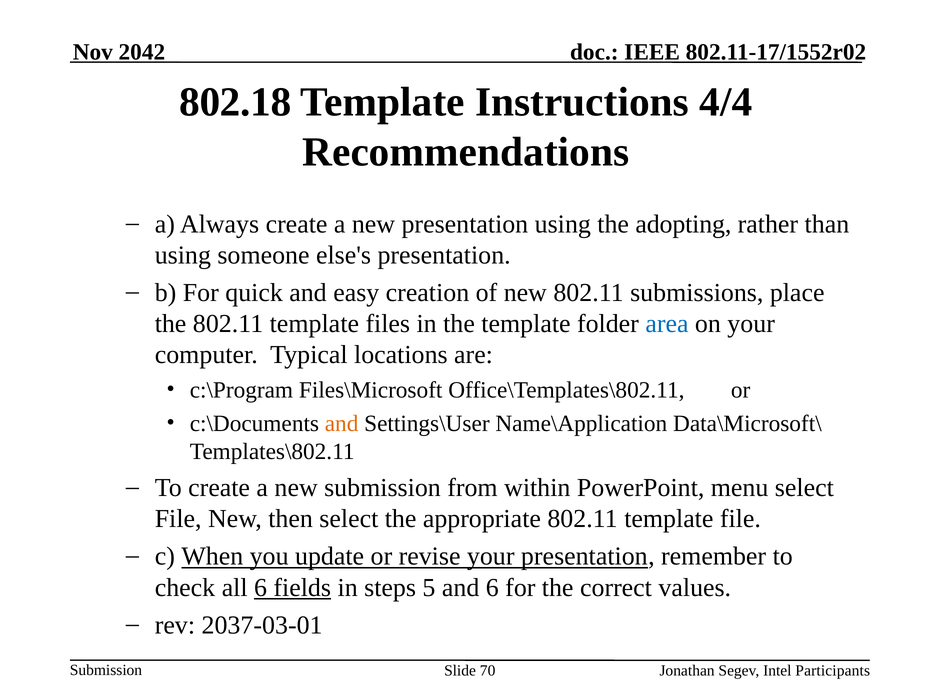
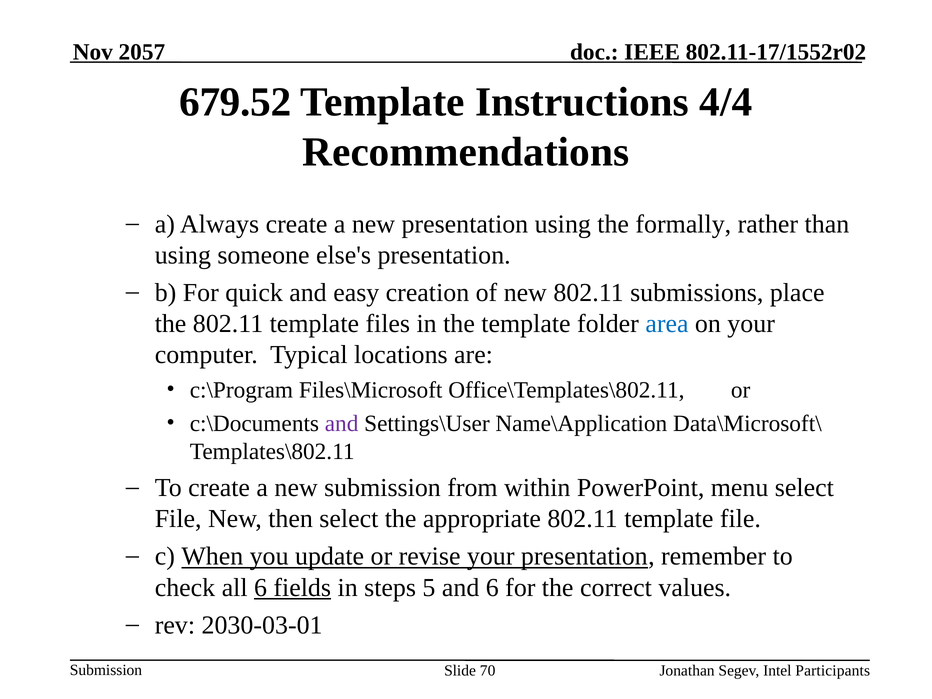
2042: 2042 -> 2057 (142, 52)
802.18: 802.18 -> 679.52 (235, 102)
adopting: adopting -> formally (683, 224)
and colour: orange -> purple (342, 424)
2037-03-01: 2037-03-01 -> 2030-03-01 (262, 625)
